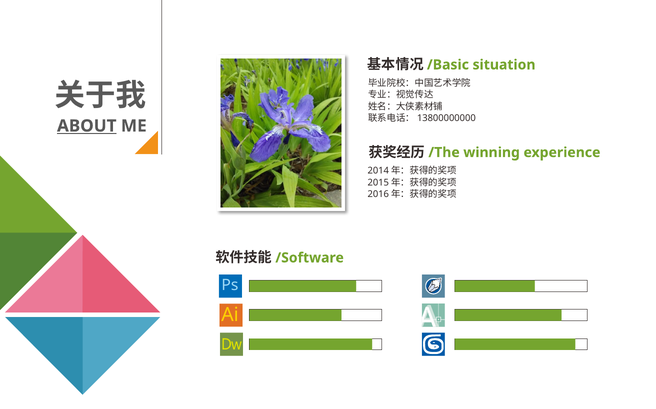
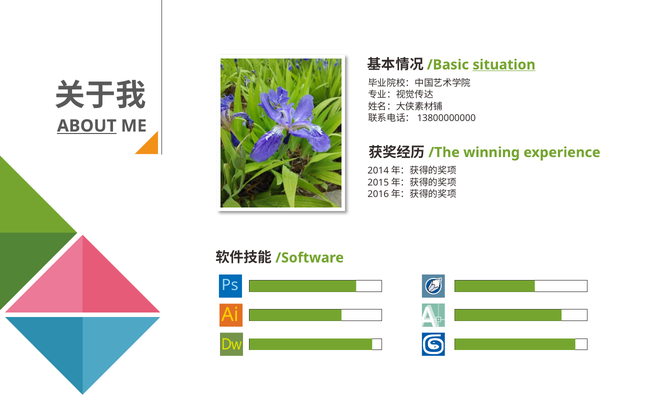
situation underline: none -> present (504, 65)
